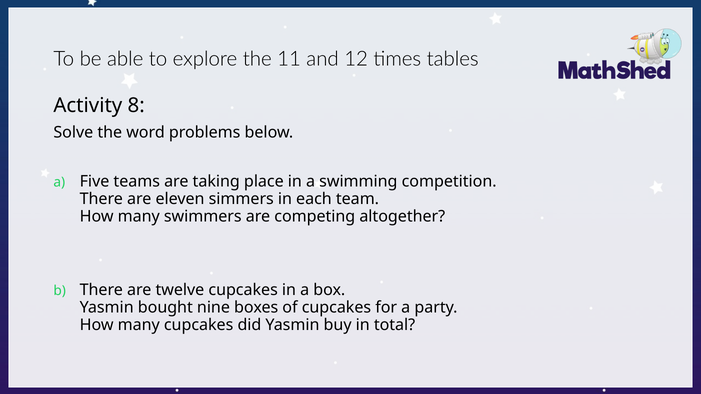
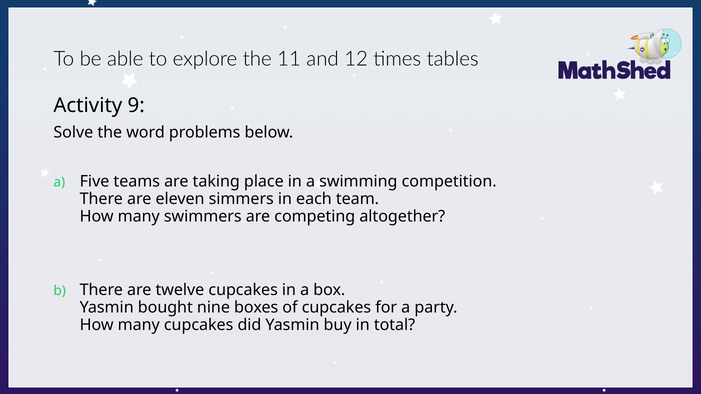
8: 8 -> 9 (136, 106)
